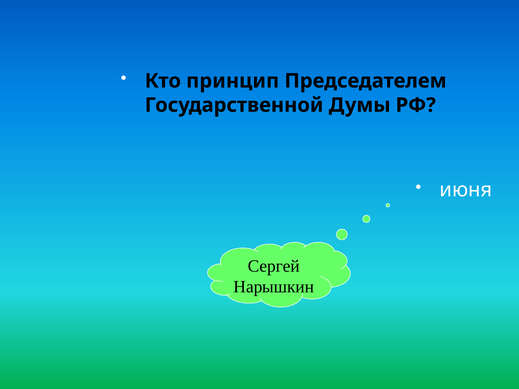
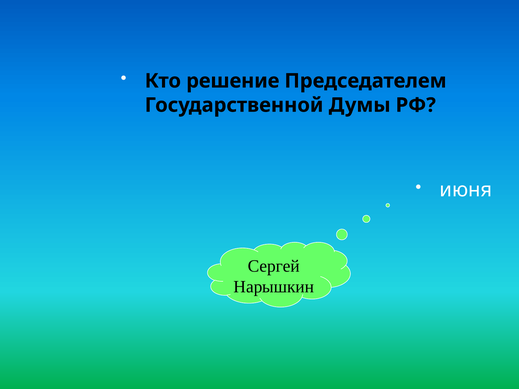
принцип: принцип -> решение (233, 81)
